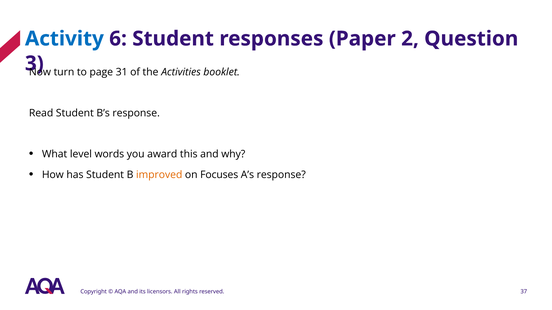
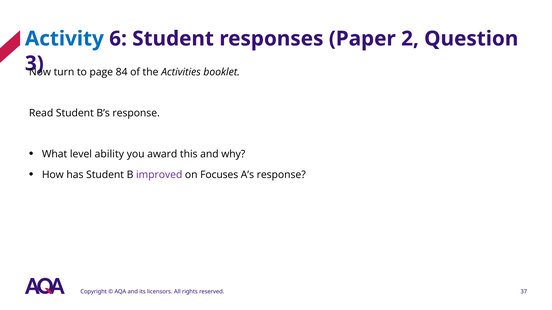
31: 31 -> 84 (122, 72)
words: words -> ability (109, 154)
improved colour: orange -> purple (159, 175)
